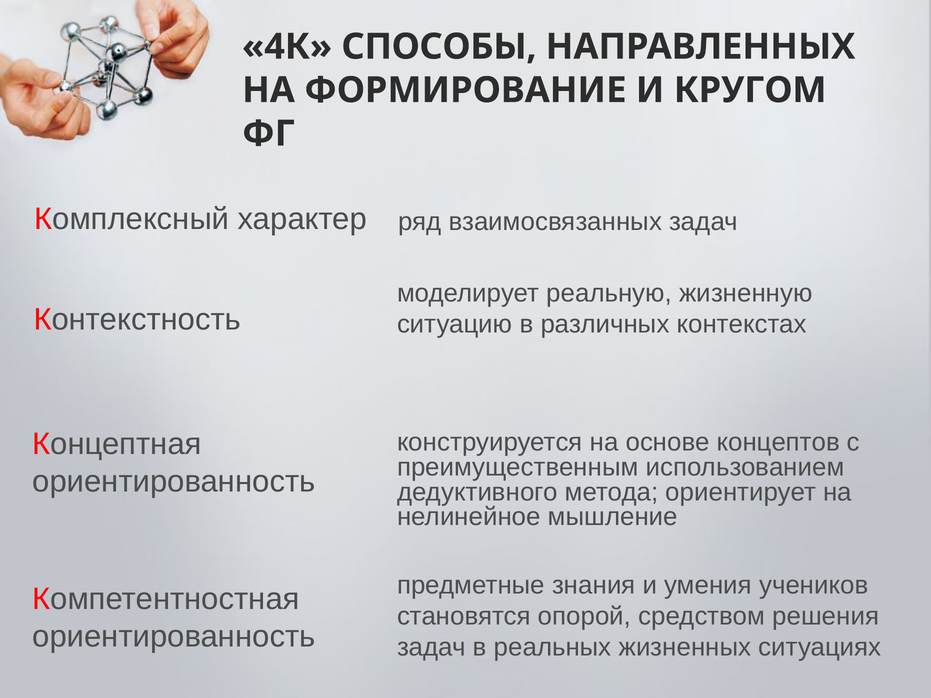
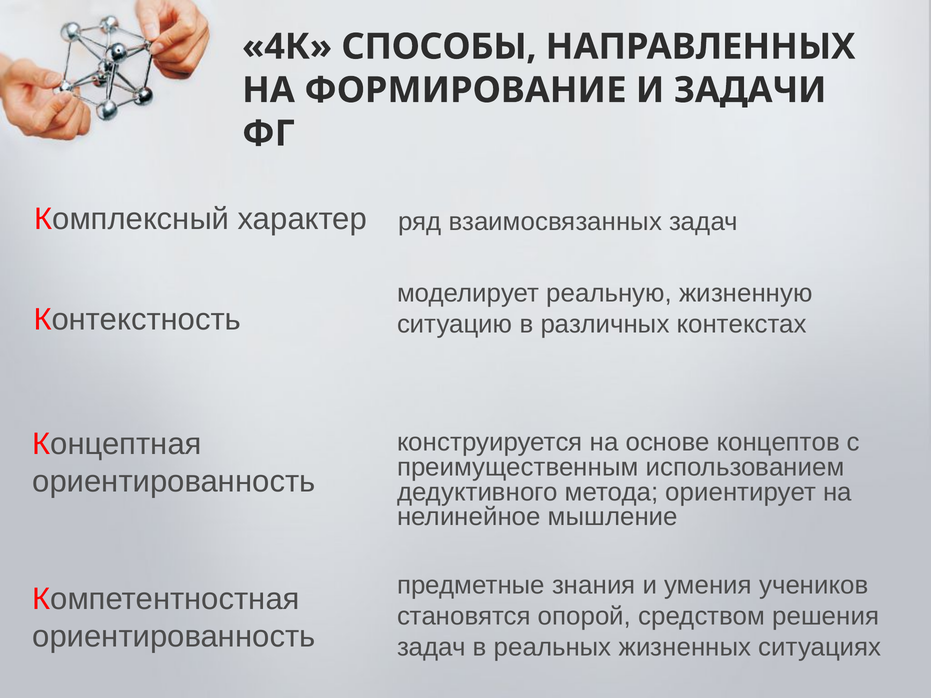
КРУГОМ: КРУГОМ -> ЗАДАЧИ (750, 90)
